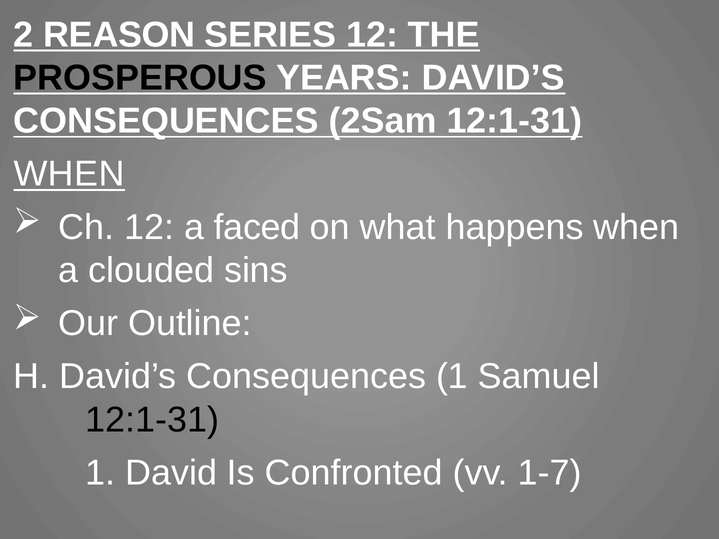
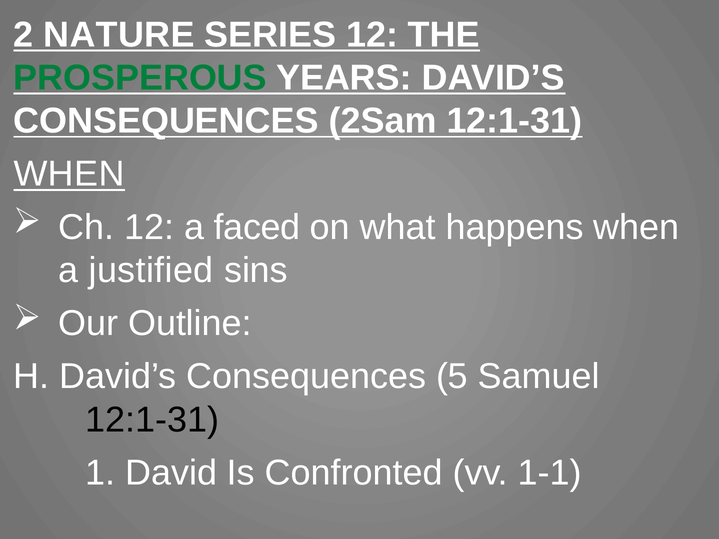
REASON: REASON -> NATURE (119, 35)
PROSPEROUS colour: black -> green (140, 78)
clouded: clouded -> justified (151, 270)
Consequences 1: 1 -> 5 (452, 377)
1-7: 1-7 -> 1-1 (550, 473)
